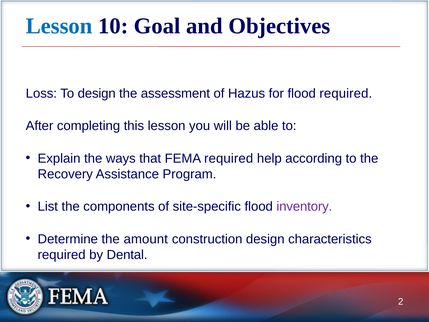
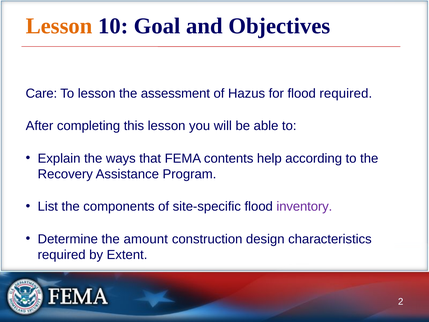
Lesson colour: blue -> orange (59, 26)
Loss: Loss -> Care (41, 93)
To design: design -> lesson (97, 93)
FEMA required: required -> contents (229, 158)
Dental: Dental -> Extent (127, 255)
